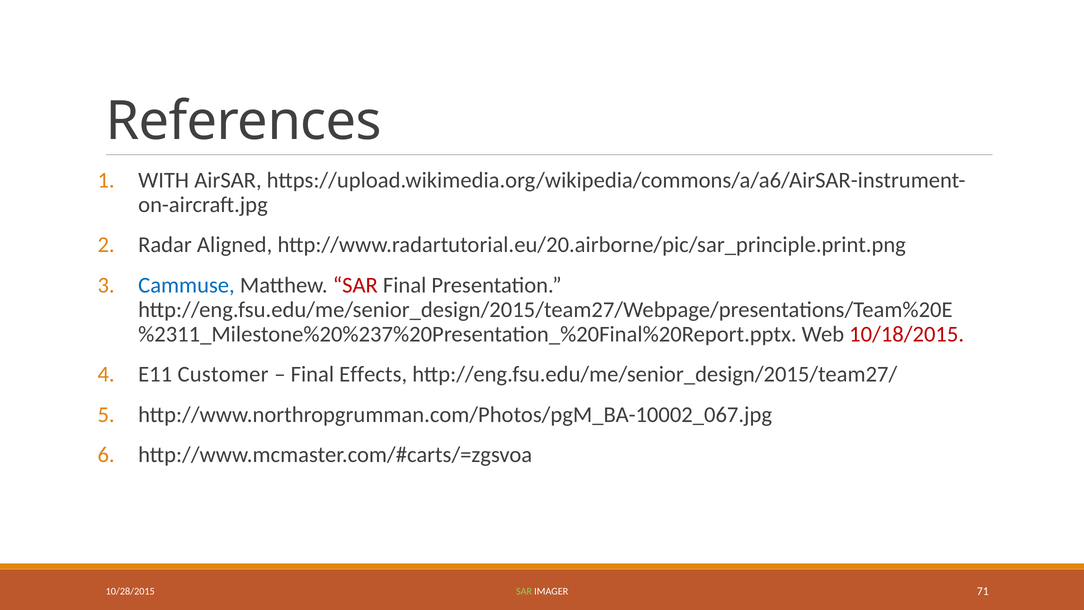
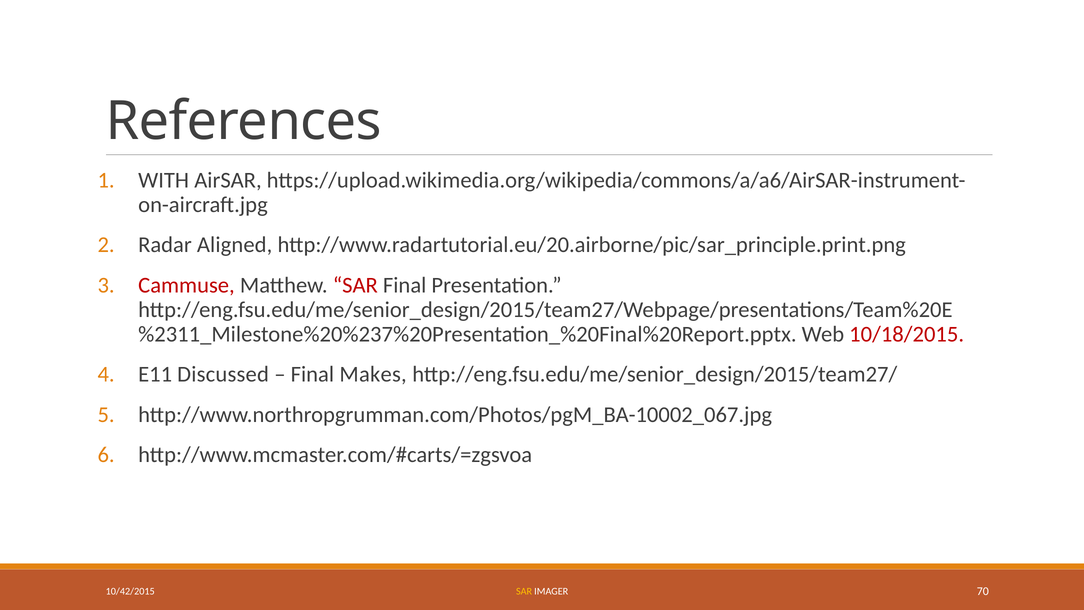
Cammuse colour: blue -> red (186, 285)
Customer: Customer -> Discussed (223, 374)
Effects: Effects -> Makes (373, 374)
10/28/2015: 10/28/2015 -> 10/42/2015 (130, 591)
SAR colour: light green -> yellow (524, 591)
71: 71 -> 70 (983, 591)
